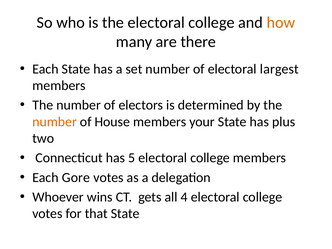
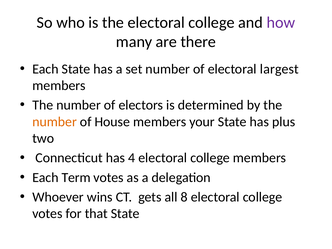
how colour: orange -> purple (281, 22)
5: 5 -> 4 (132, 158)
Gore: Gore -> Term (76, 177)
4: 4 -> 8 (184, 197)
